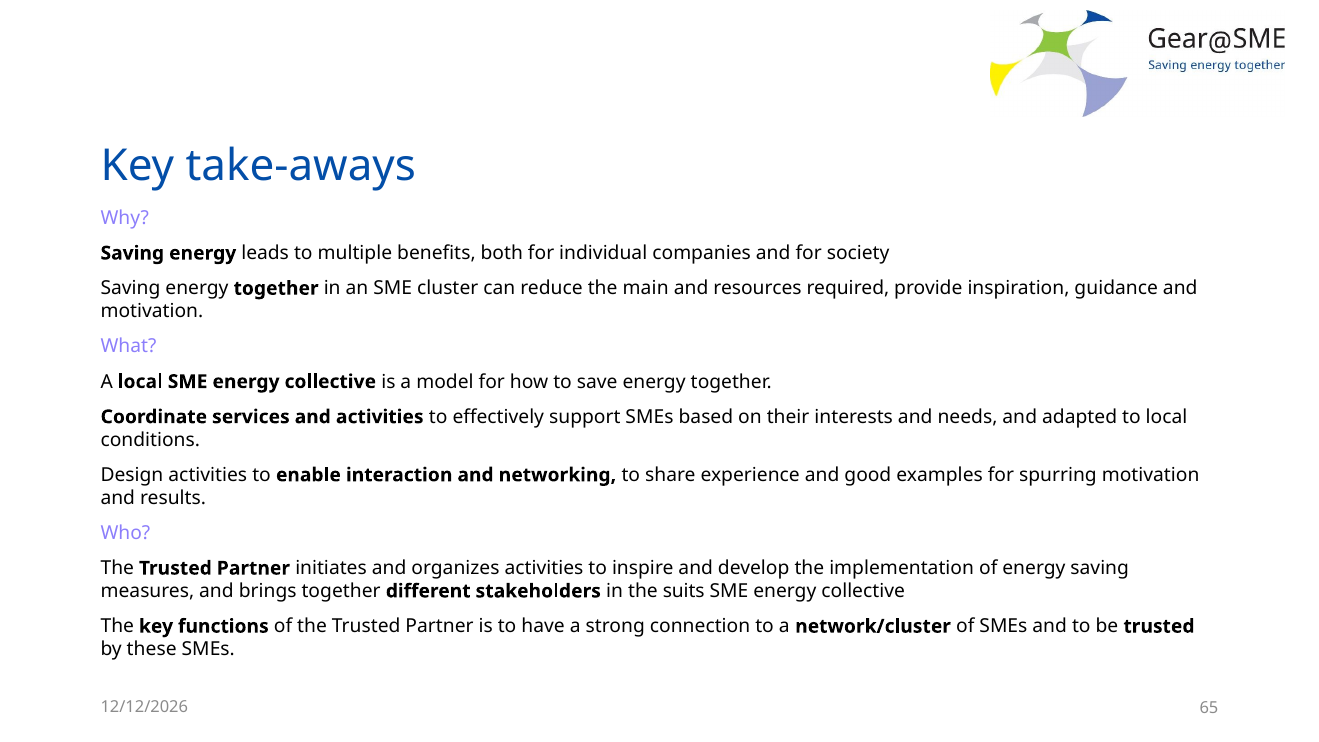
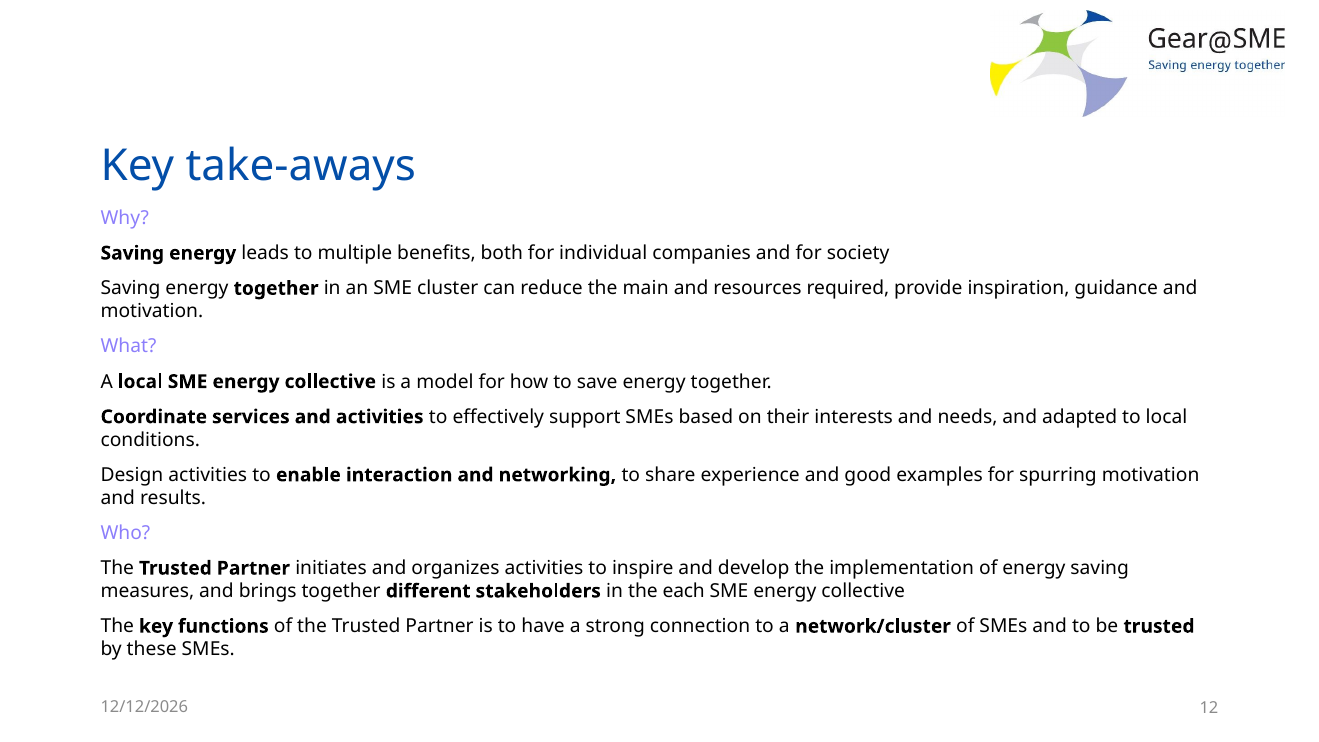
suits: suits -> each (684, 591)
65: 65 -> 12 (1209, 708)
